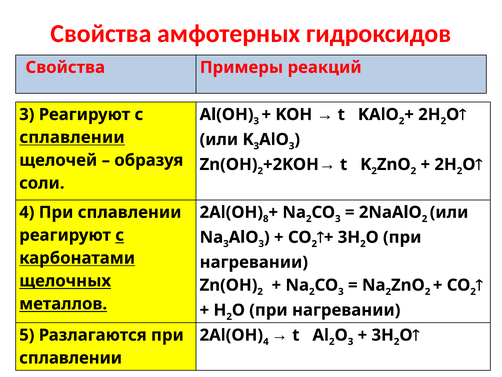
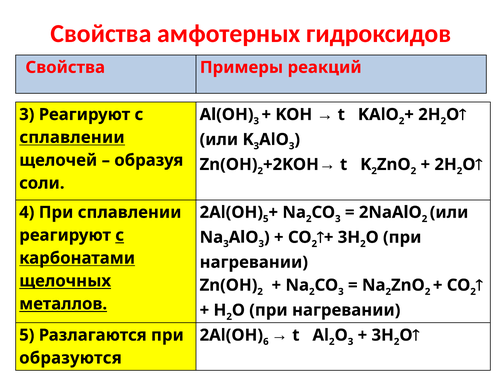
8: 8 -> 5 (266, 219)
4: 4 -> 6 (266, 341)
сплавлении: сплавлении -> образуются (70, 358)
